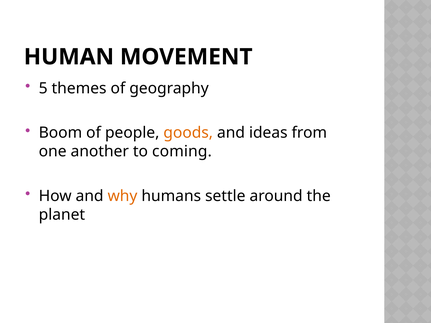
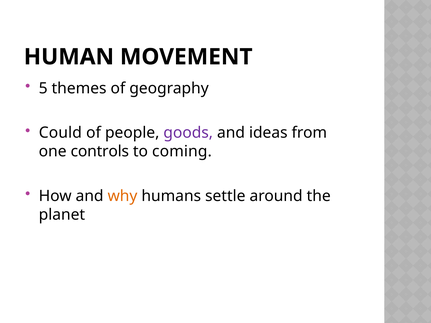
Boom: Boom -> Could (60, 133)
goods colour: orange -> purple (188, 133)
another: another -> controls (100, 152)
